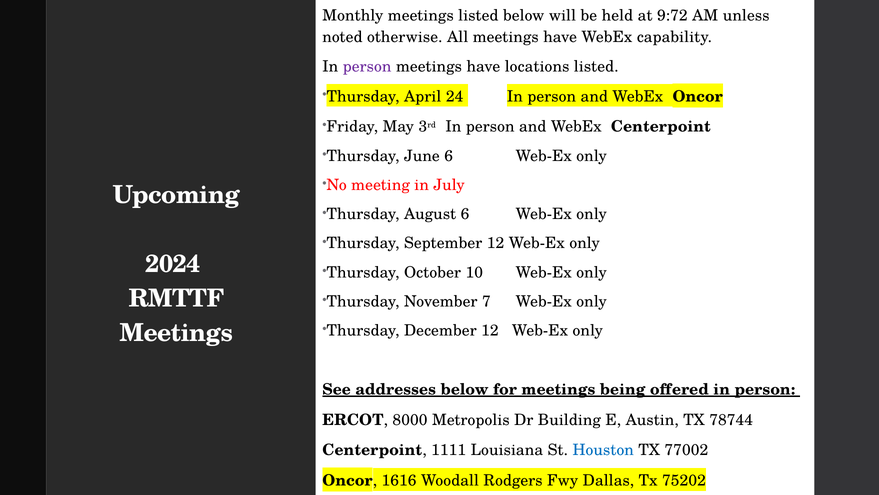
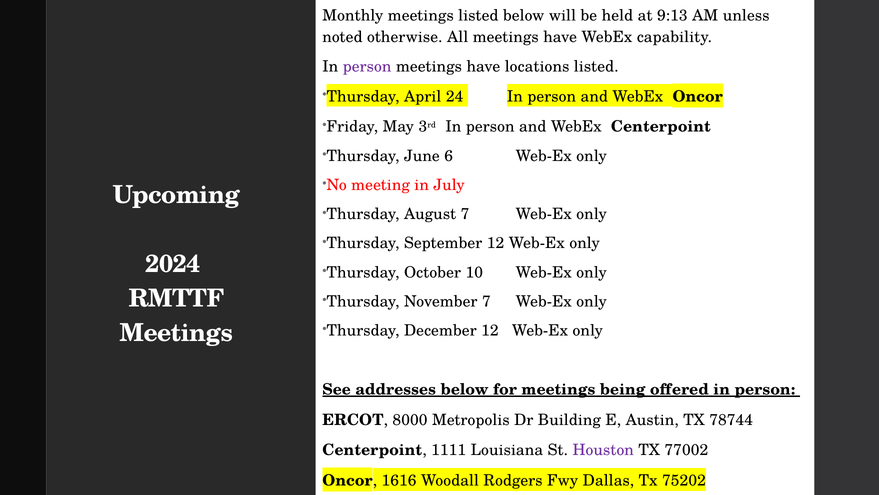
9:72: 9:72 -> 9:13 (672, 16)
August 6: 6 -> 7 (465, 214)
Houston colour: blue -> purple (603, 450)
